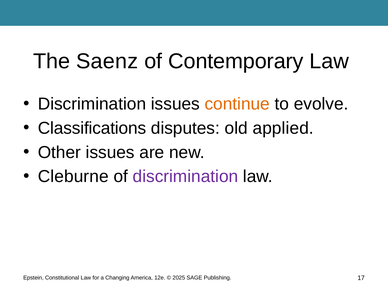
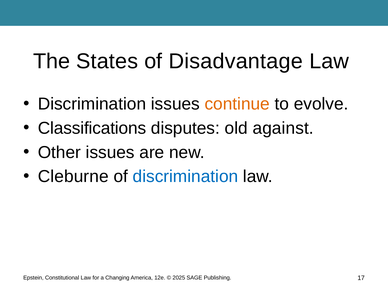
Saenz: Saenz -> States (107, 61)
Contemporary: Contemporary -> Disadvantage (236, 61)
applied: applied -> against (283, 128)
discrimination colour: purple -> blue (185, 176)
